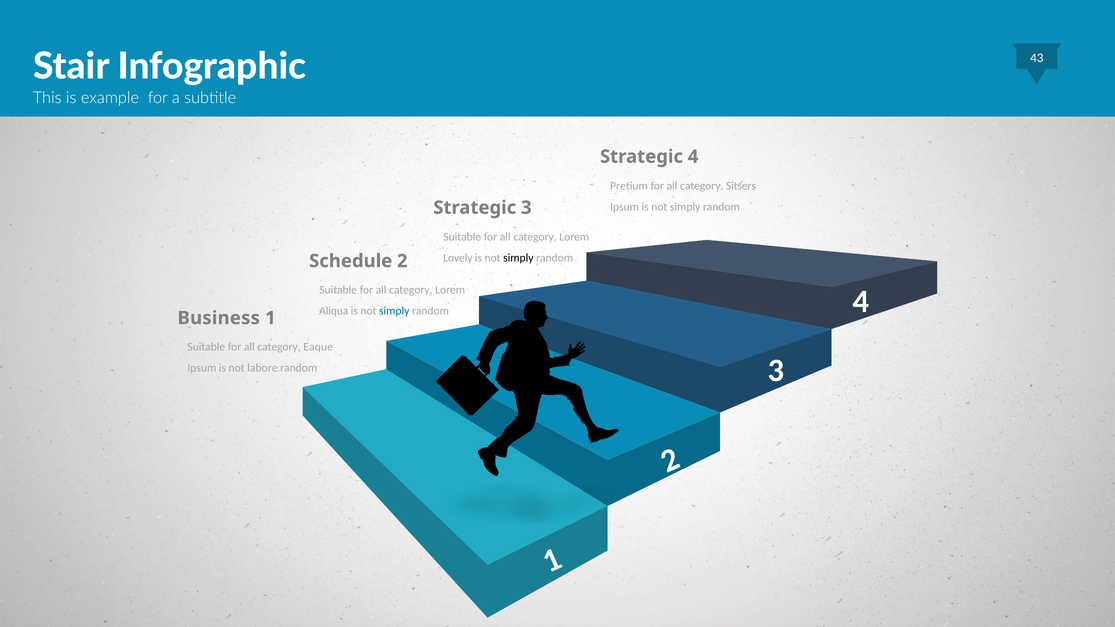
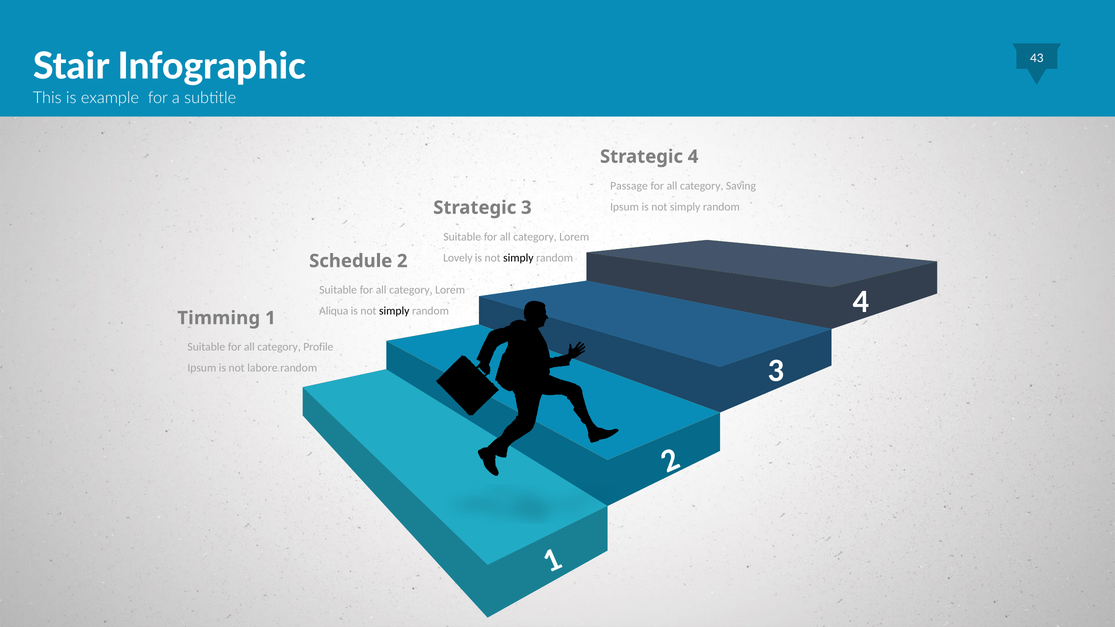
Pretium: Pretium -> Passage (629, 186)
Sitsers: Sitsers -> Saving (741, 186)
simply colour: blue -> black (394, 311)
Business: Business -> Timming (219, 318)
Eaque: Eaque -> Profile (318, 347)
